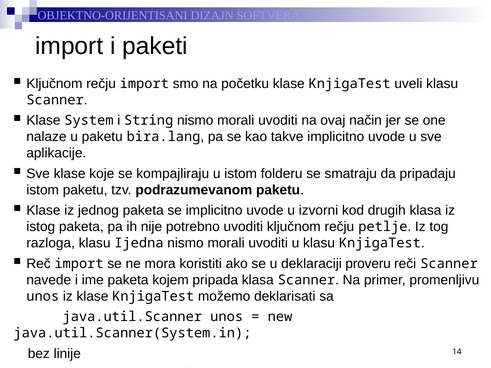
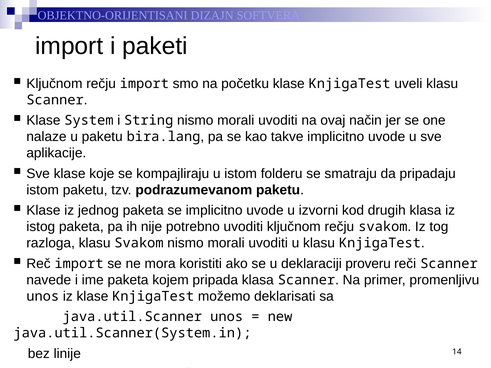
rečju petlje: petlje -> svakom (383, 227)
klasu Ijedna: Ijedna -> Svakom (139, 243)
